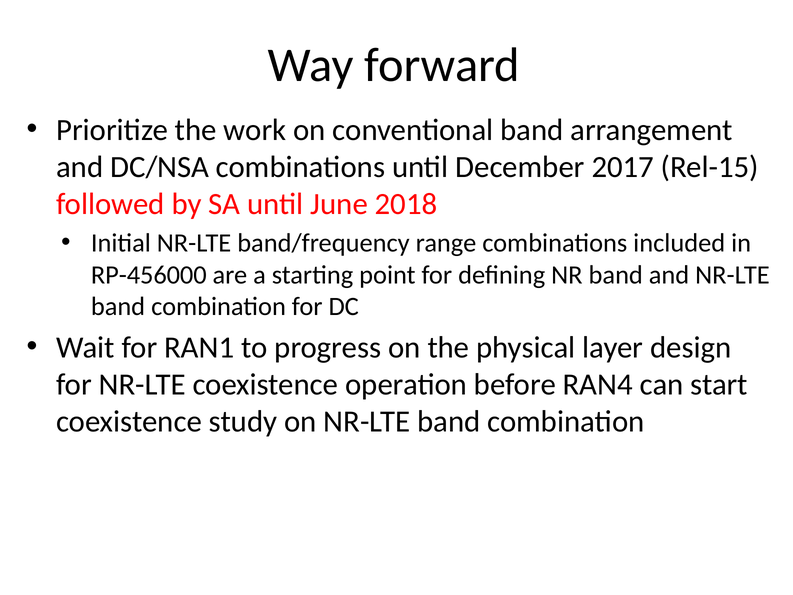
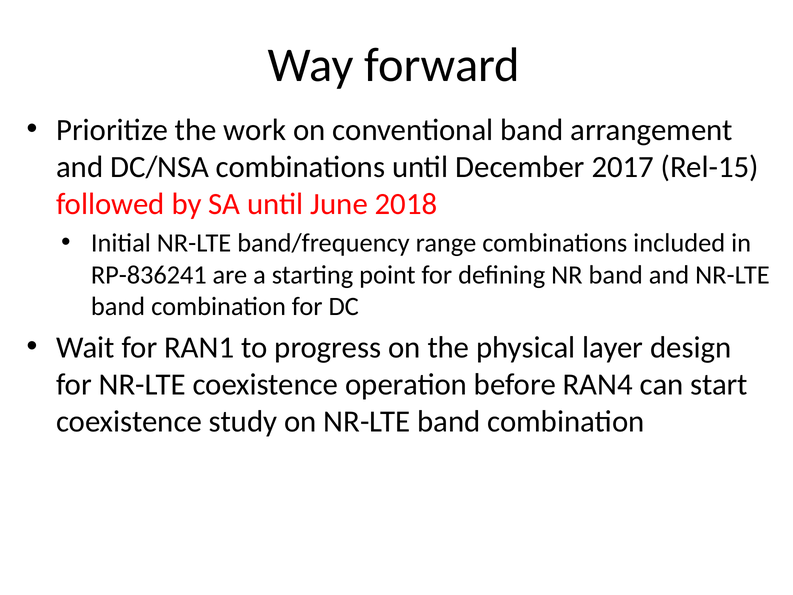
RP-456000: RP-456000 -> RP-836241 (149, 275)
